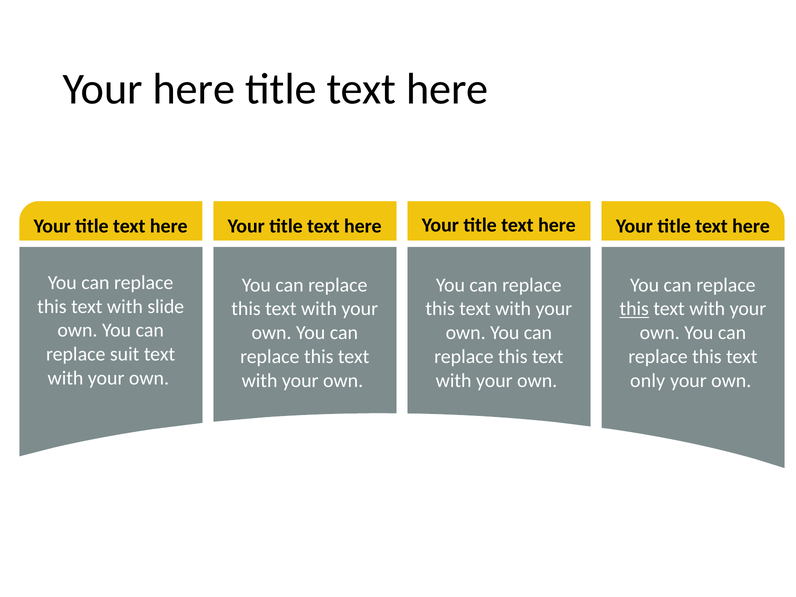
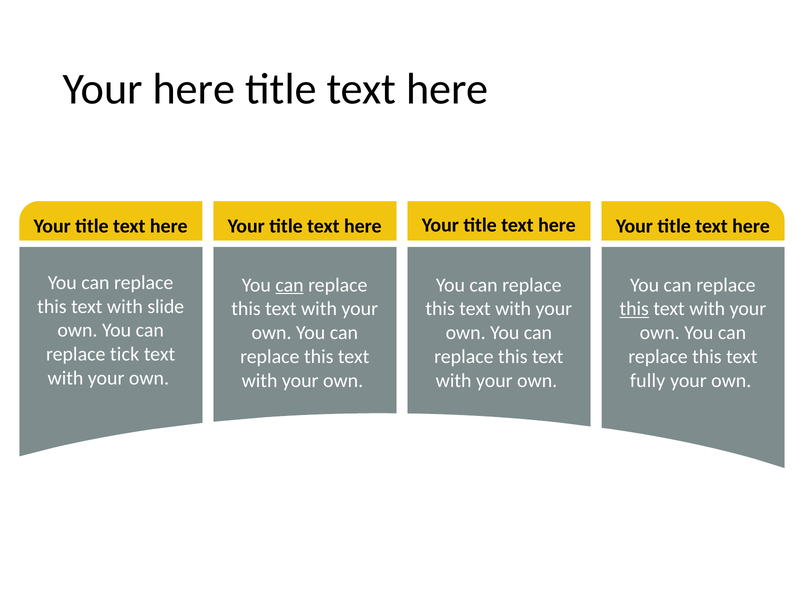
can underline: none -> present (290, 285)
suit: suit -> tick (125, 354)
only: only -> fully (648, 380)
